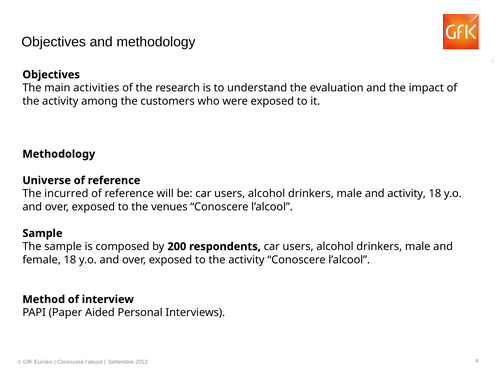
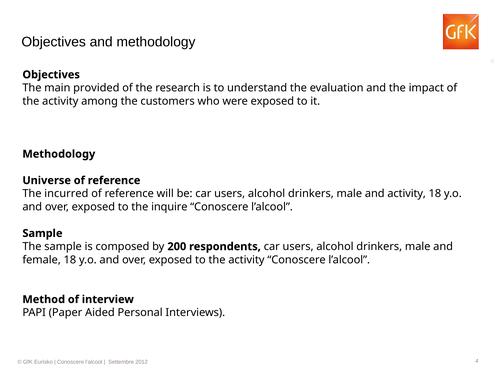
activities: activities -> provided (96, 88)
venues: venues -> inquire (169, 207)
